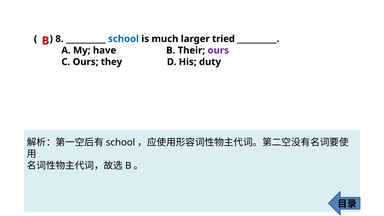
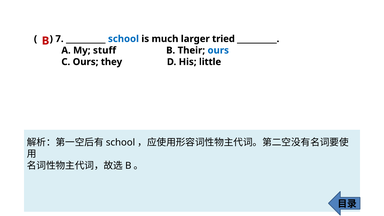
8: 8 -> 7 (59, 39)
have: have -> stuff (105, 50)
ours colour: purple -> blue (218, 50)
duty: duty -> little (210, 62)
